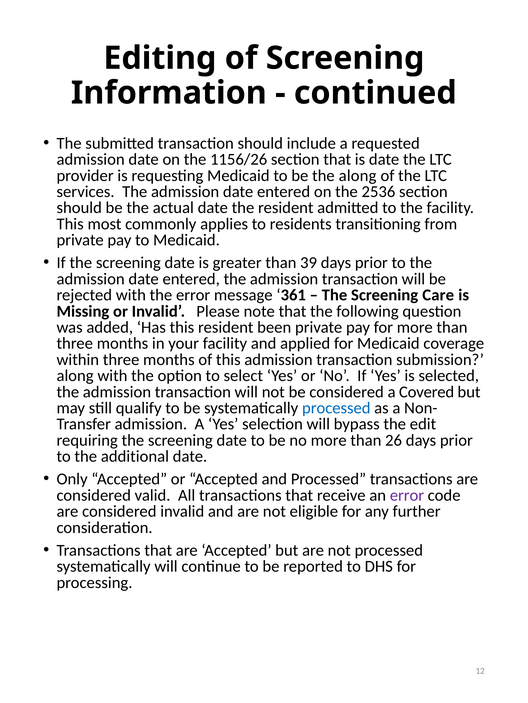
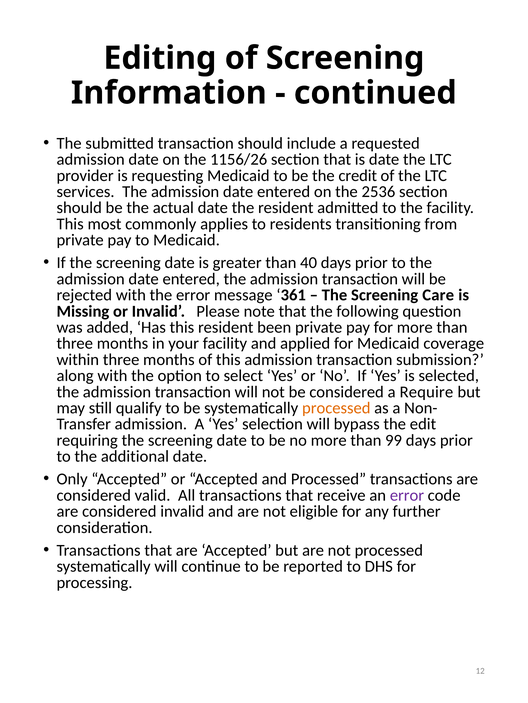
the along: along -> credit (358, 176)
39: 39 -> 40 (309, 263)
Covered: Covered -> Require (426, 392)
processed colour: blue -> orange (336, 409)
26: 26 -> 99 (394, 441)
